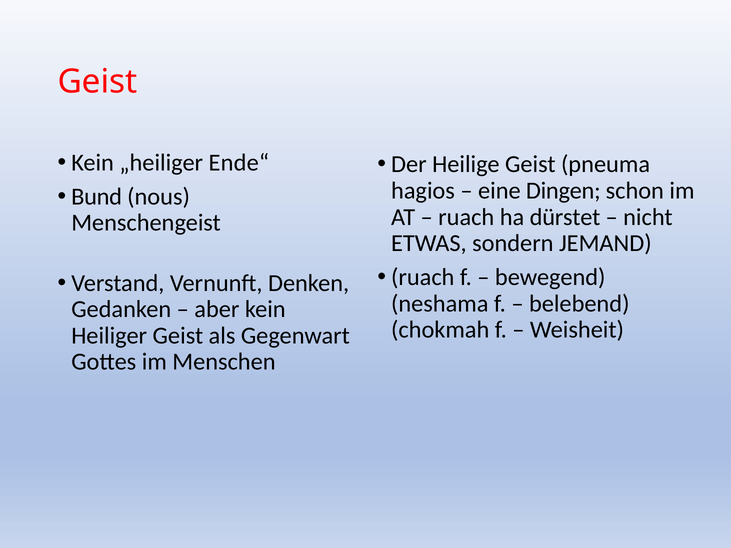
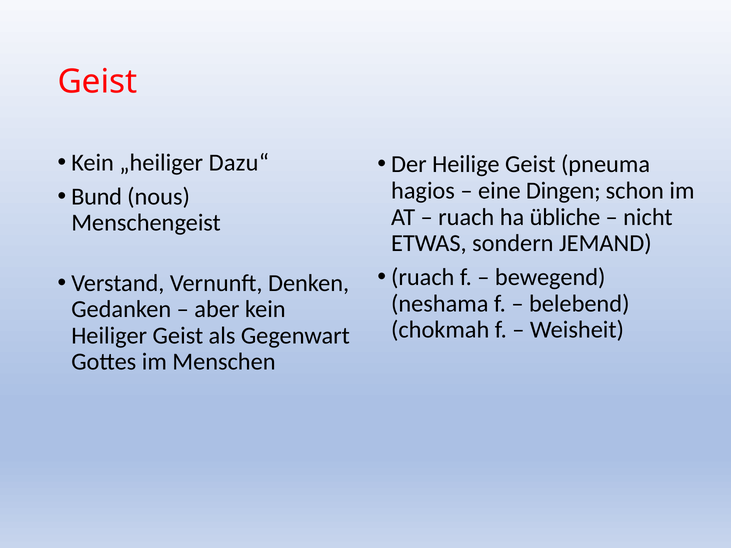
Ende“: Ende“ -> Dazu“ (239, 163)
dürstet: dürstet -> übliche (565, 217)
